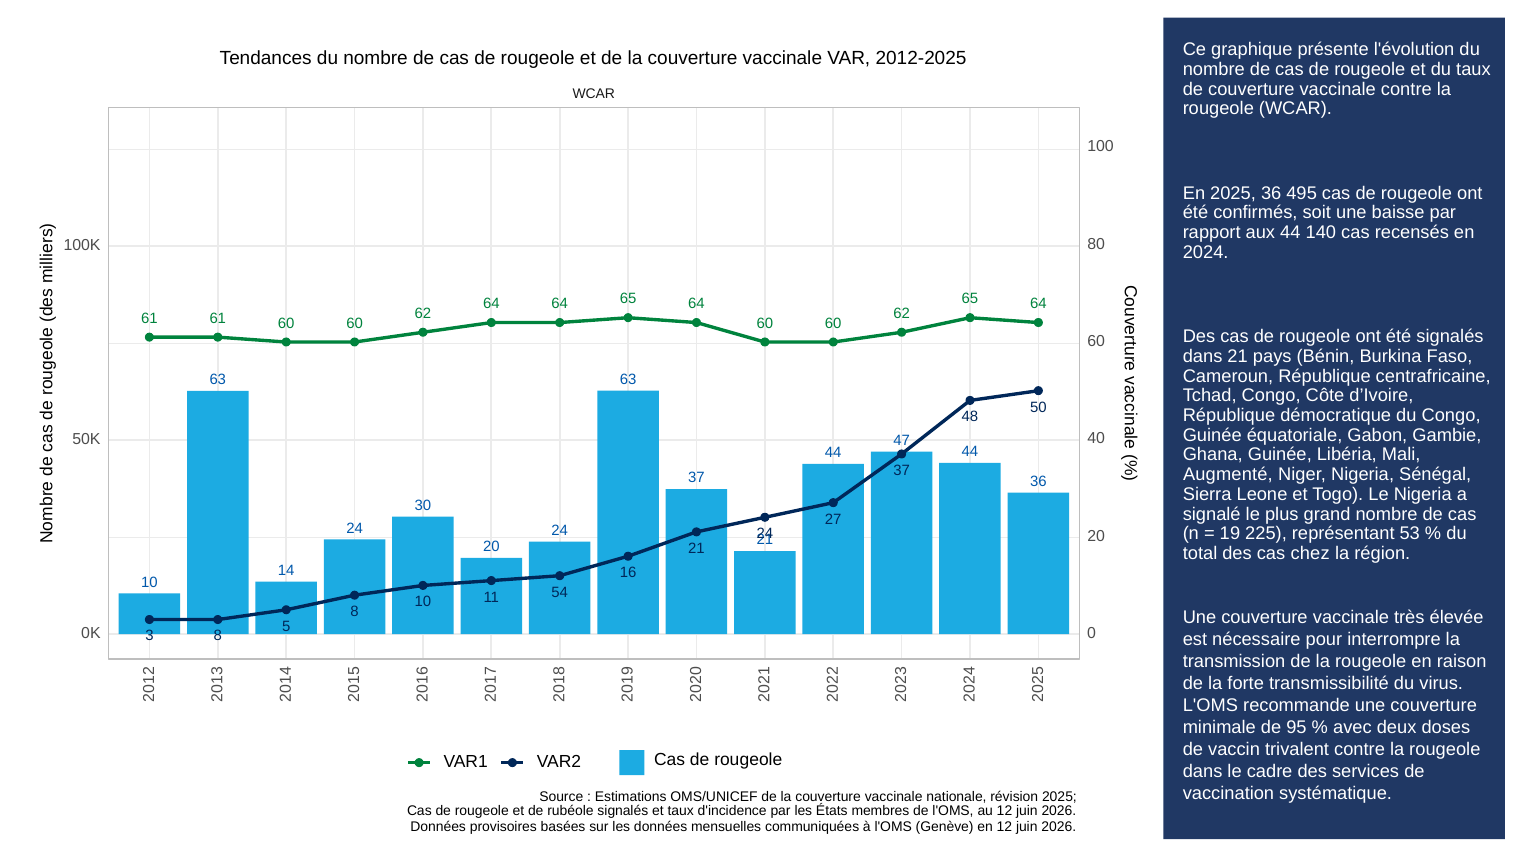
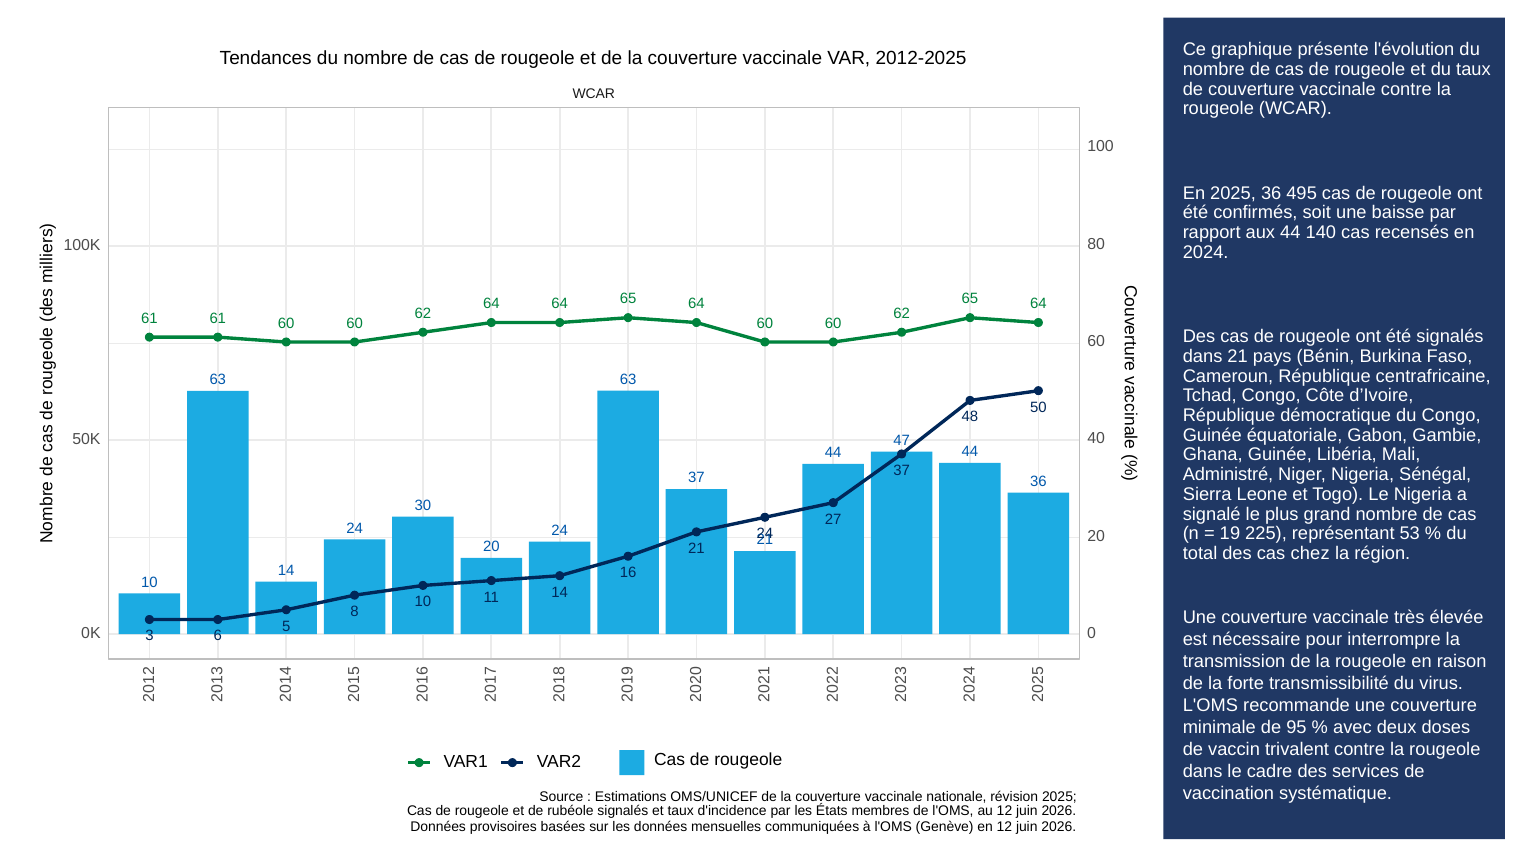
Augmenté: Augmenté -> Administré (1228, 475)
11 54: 54 -> 14 (560, 592)
3 8: 8 -> 6 (218, 636)
